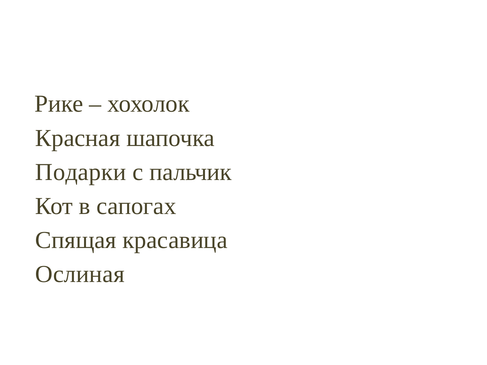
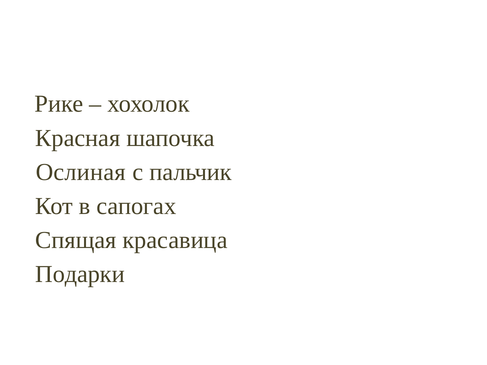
Подарки: Подарки -> Ослиная (81, 172)
Ослиная: Ослиная -> Подарки (80, 274)
